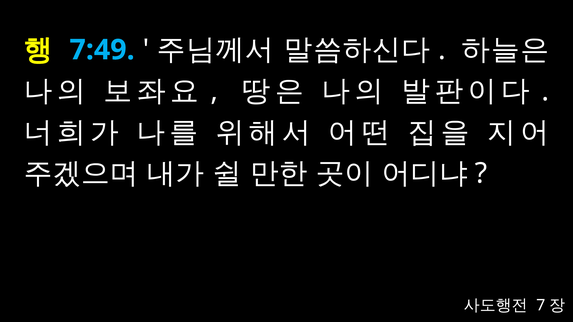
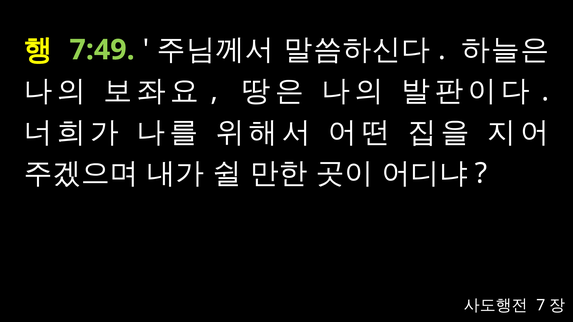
7:49 colour: light blue -> light green (102, 50)
